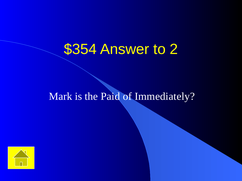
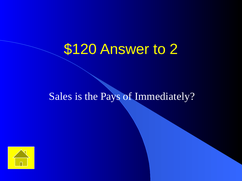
$354: $354 -> $120 (80, 49)
Mark: Mark -> Sales (60, 97)
Paid: Paid -> Pays (110, 97)
